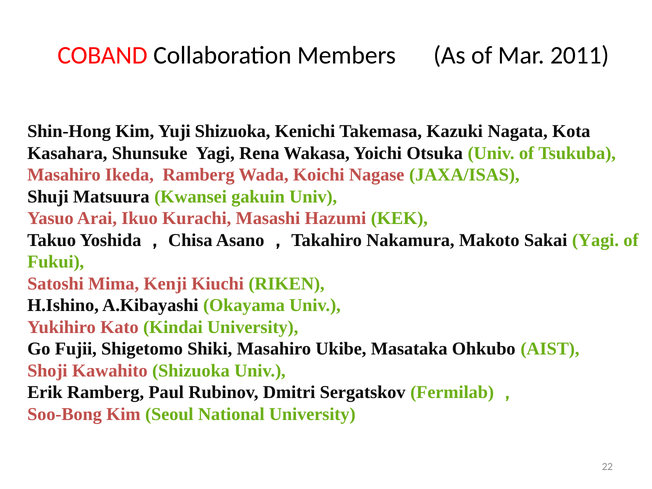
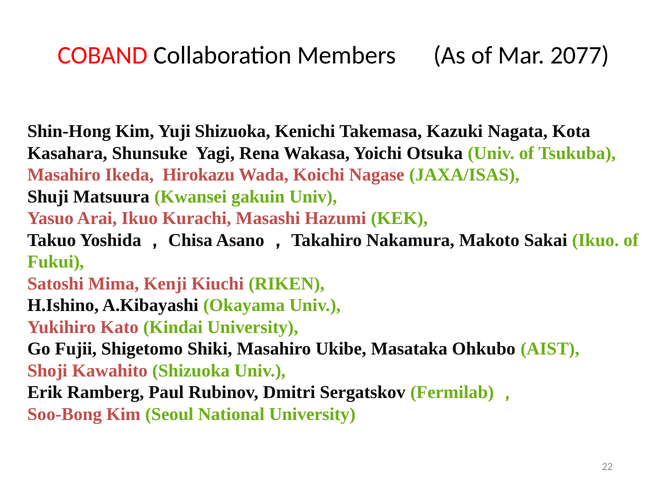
2011: 2011 -> 2077 (580, 55)
Ikeda Ramberg: Ramberg -> Hirokazu (199, 175)
Sakai Yagi: Yagi -> Ikuo (596, 240)
